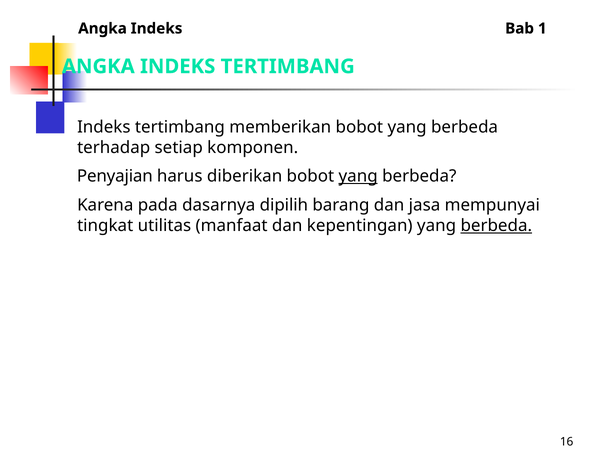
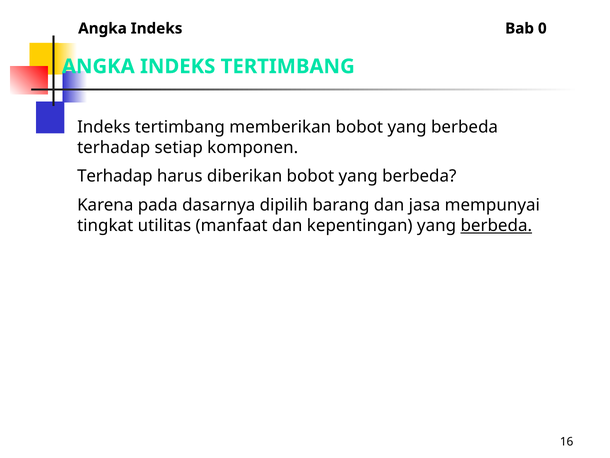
1: 1 -> 0 (542, 28)
Penyajian: Penyajian -> Terhadap (115, 176)
yang underline: present -> none (358, 176)
